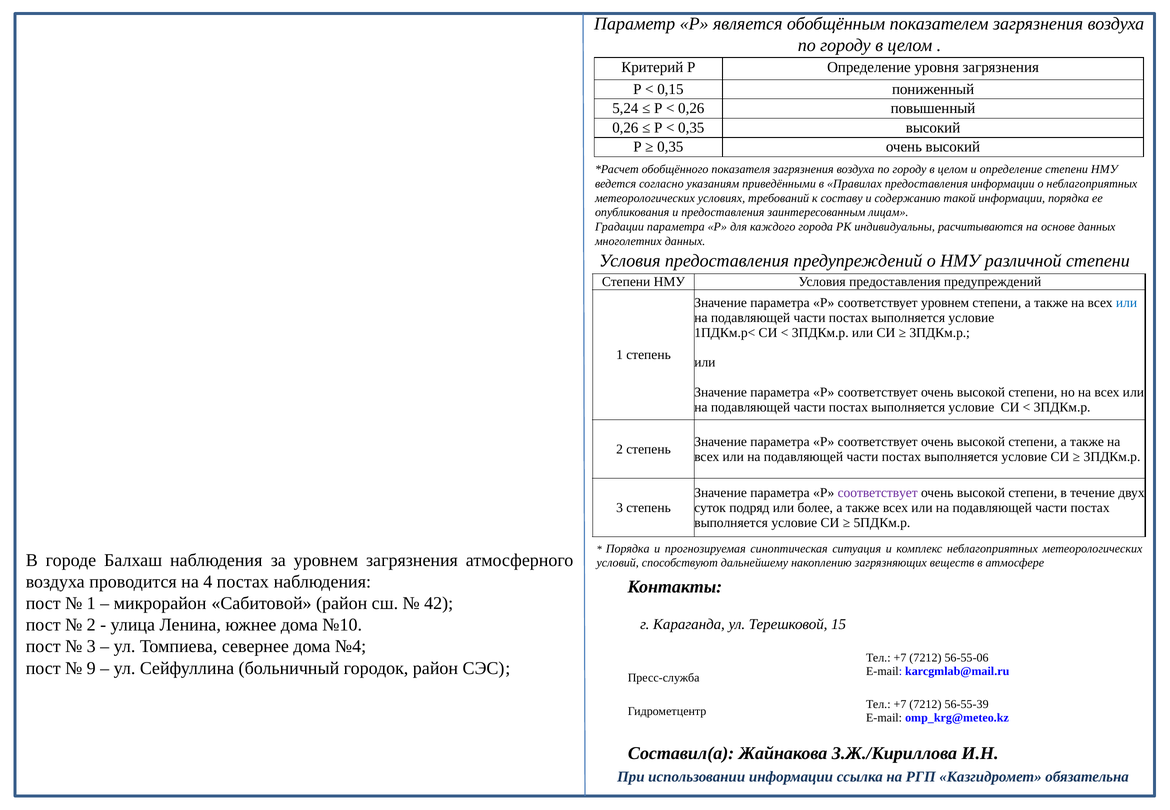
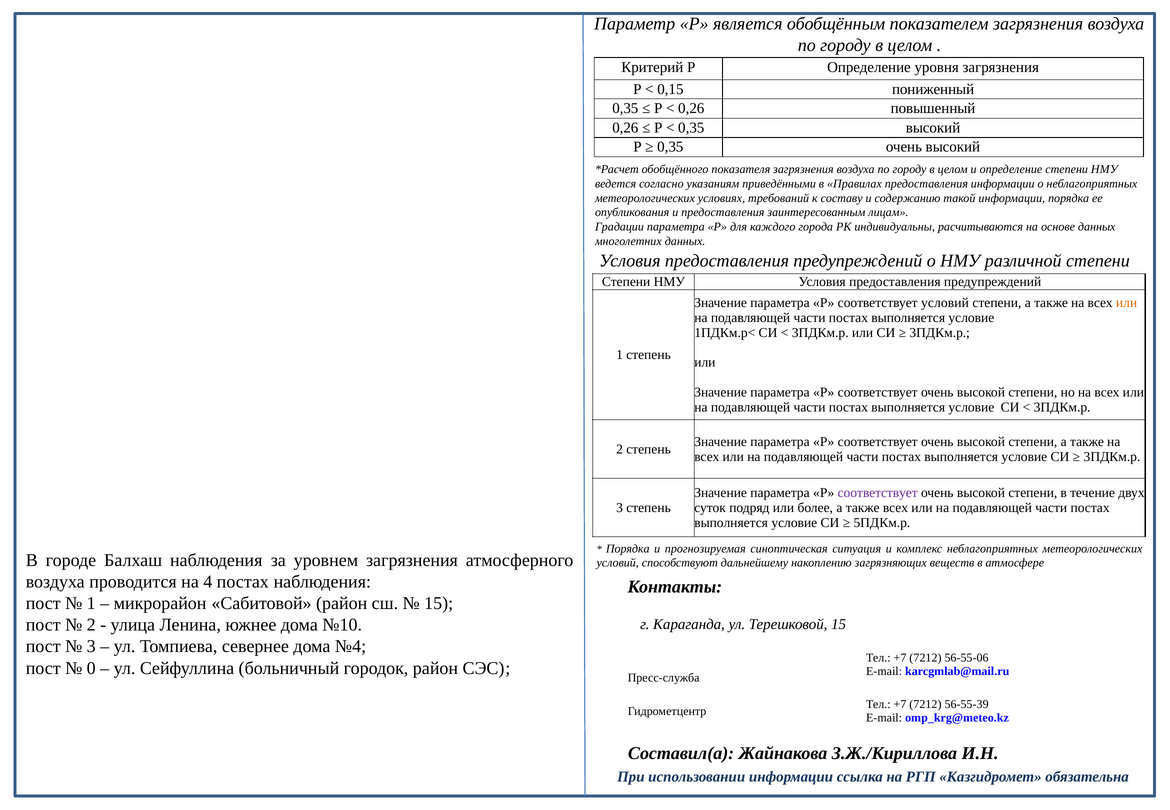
5,24: 5,24 -> 0,35 (625, 108)
соответствует уровнем: уровнем -> условий (945, 303)
или colour: blue -> orange (1127, 303)
42: 42 -> 15 (439, 603)
9: 9 -> 0 (91, 668)
